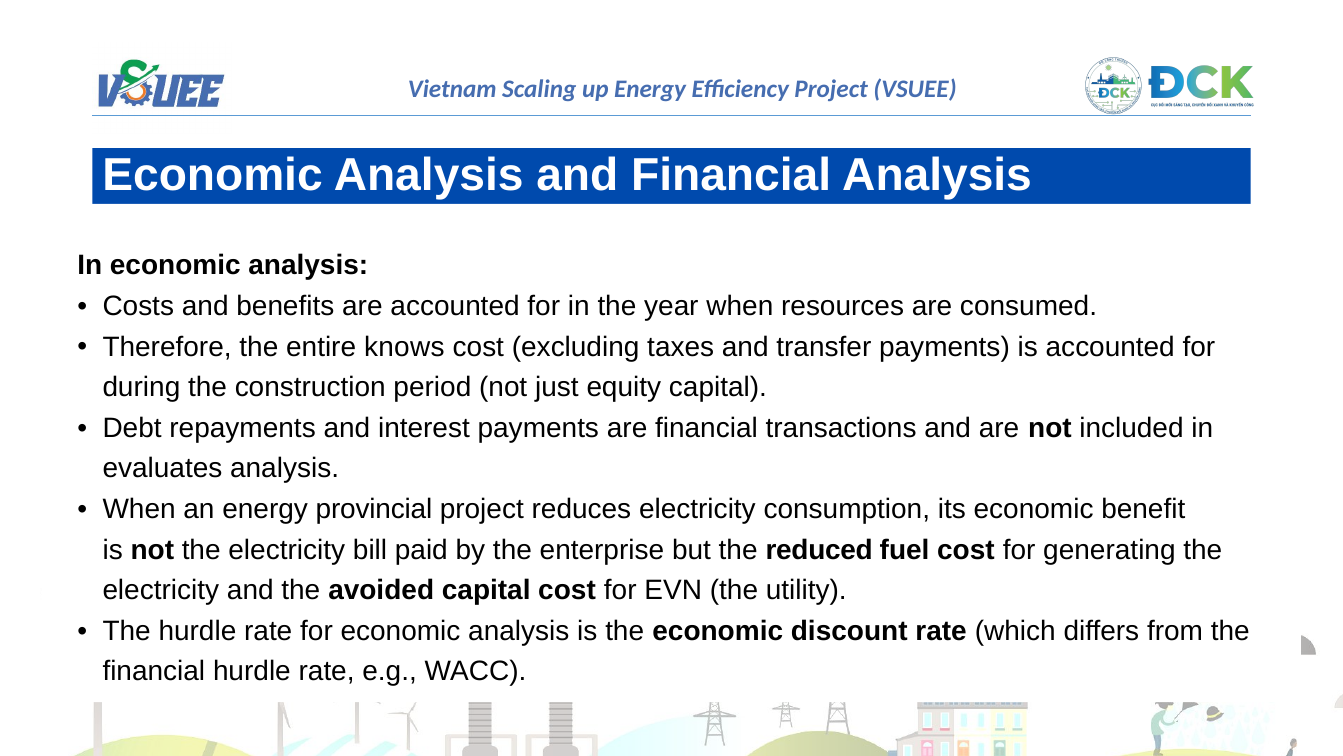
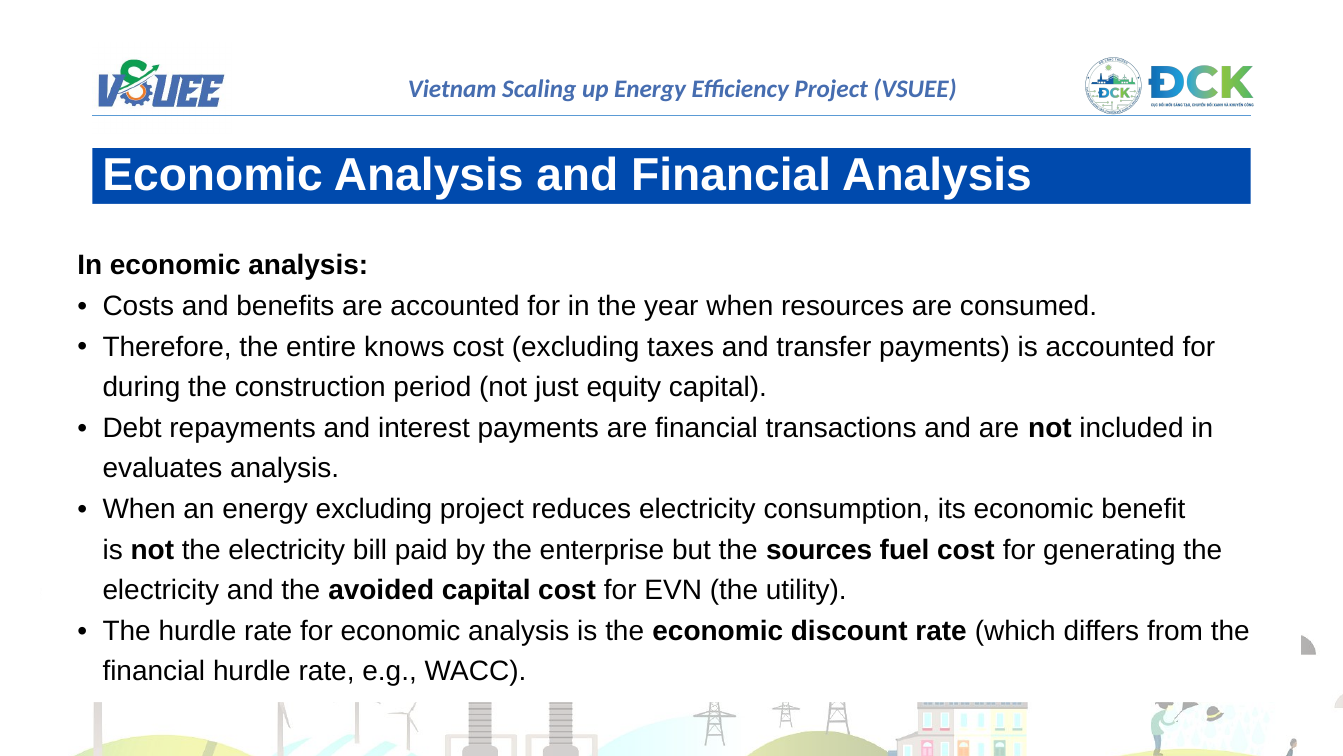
energy provincial: provincial -> excluding (374, 509)
reduced: reduced -> sources (819, 549)
